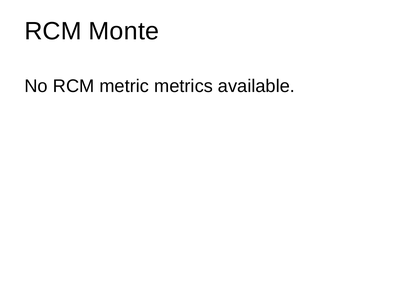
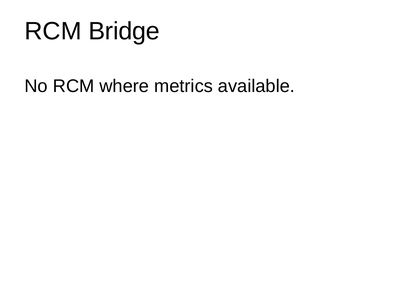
Monte: Monte -> Bridge (124, 31)
metric: metric -> where (124, 86)
